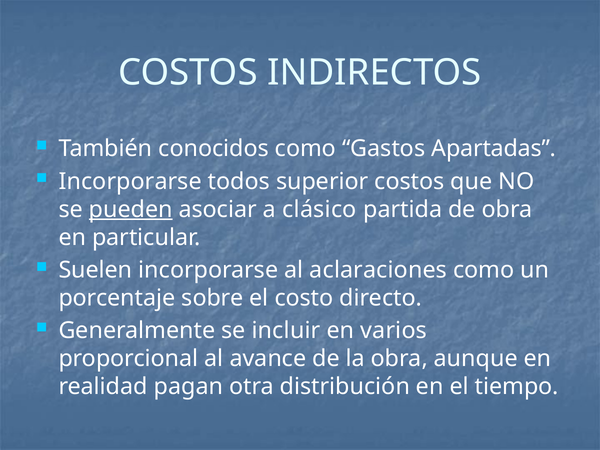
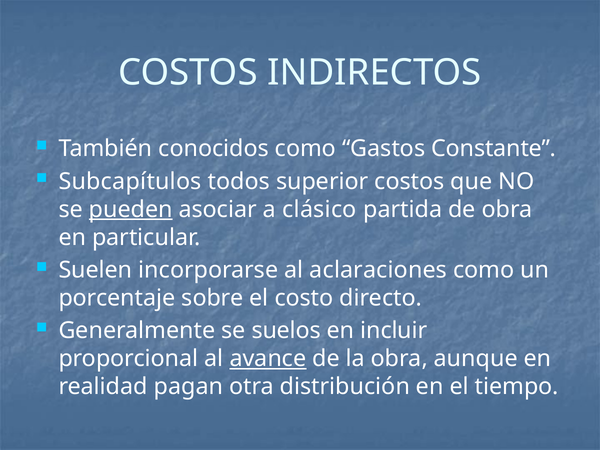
Apartadas: Apartadas -> Constante (494, 149)
Incorporarse: Incorporarse -> Subcapítulos (130, 181)
incluir: incluir -> suelos (286, 331)
varios: varios -> incluir (394, 331)
avance underline: none -> present (268, 359)
